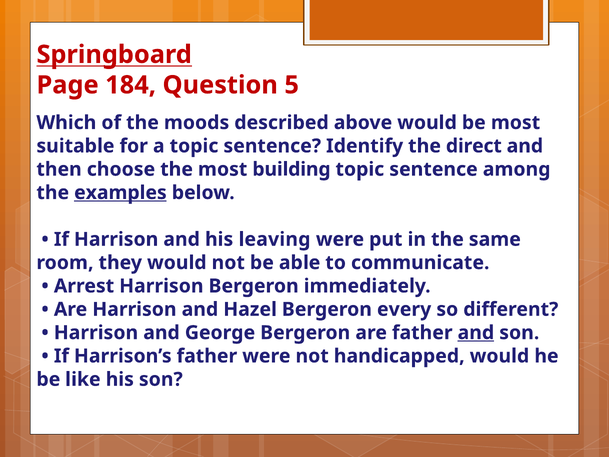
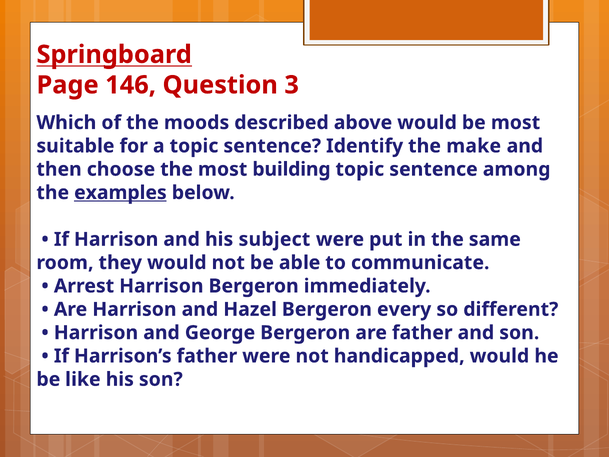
184: 184 -> 146 (131, 85)
5: 5 -> 3 (292, 85)
direct: direct -> make (474, 146)
leaving: leaving -> subject (274, 239)
and underline: present -> none (476, 333)
